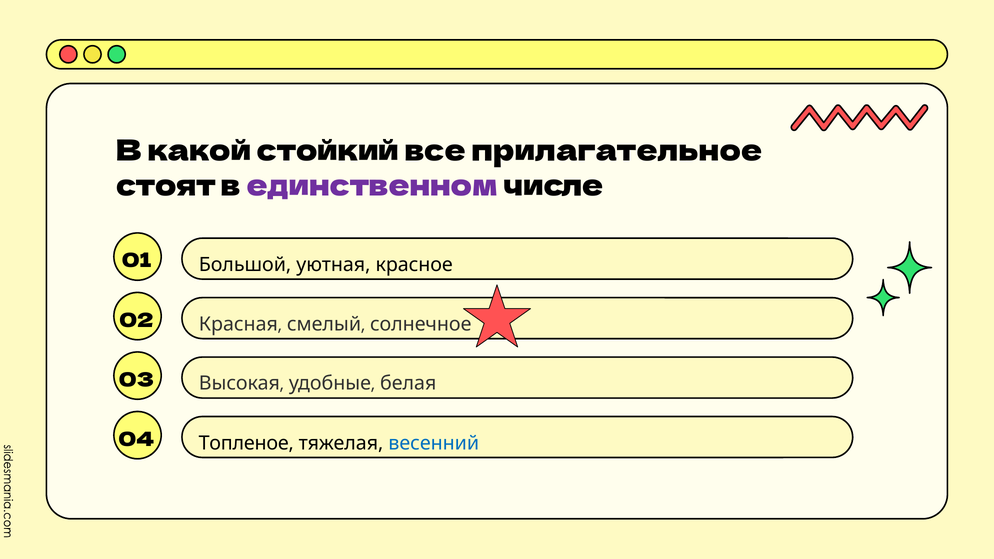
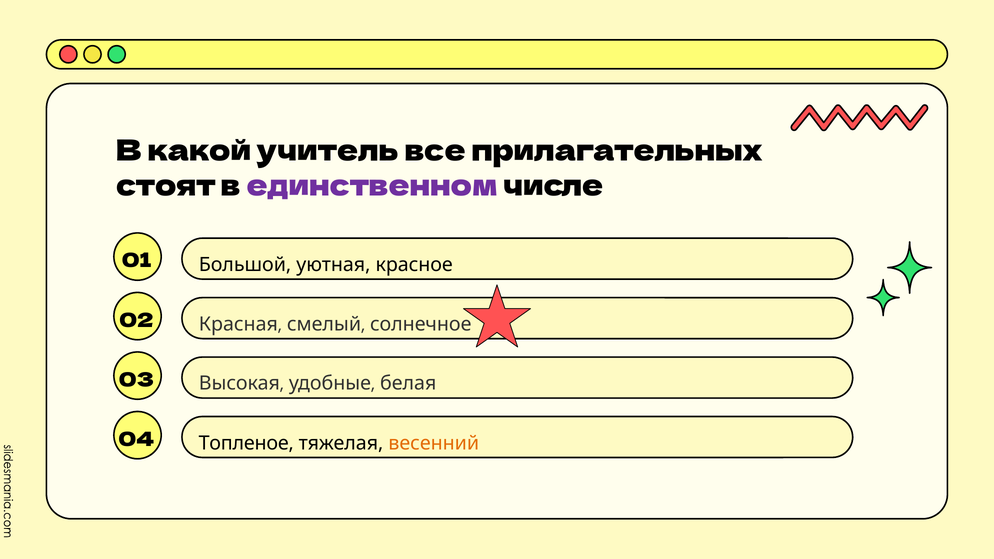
стойкий: стойкий -> учитель (328, 151)
прилагательное: прилагательное -> прилагательных (617, 151)
весенний colour: blue -> orange (434, 443)
